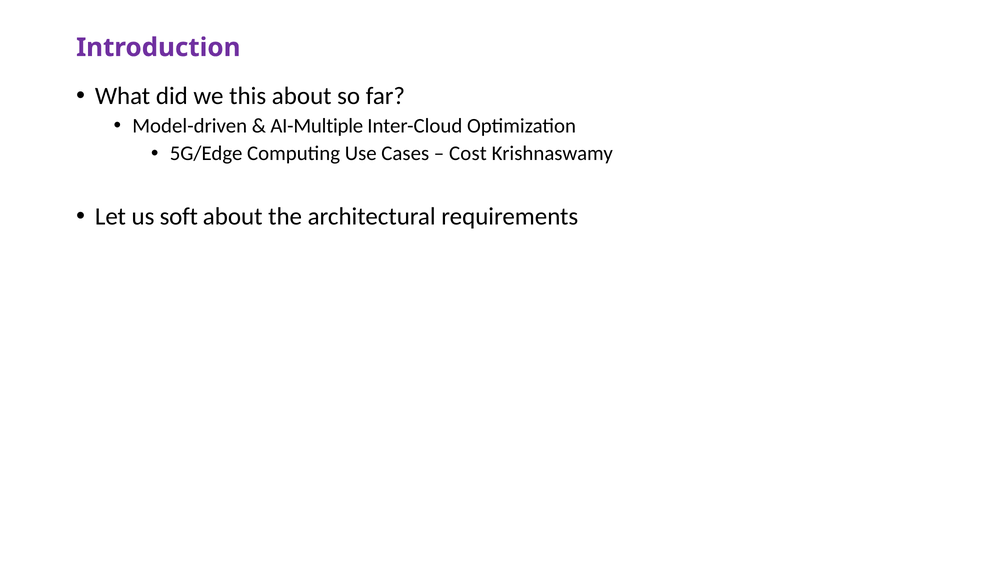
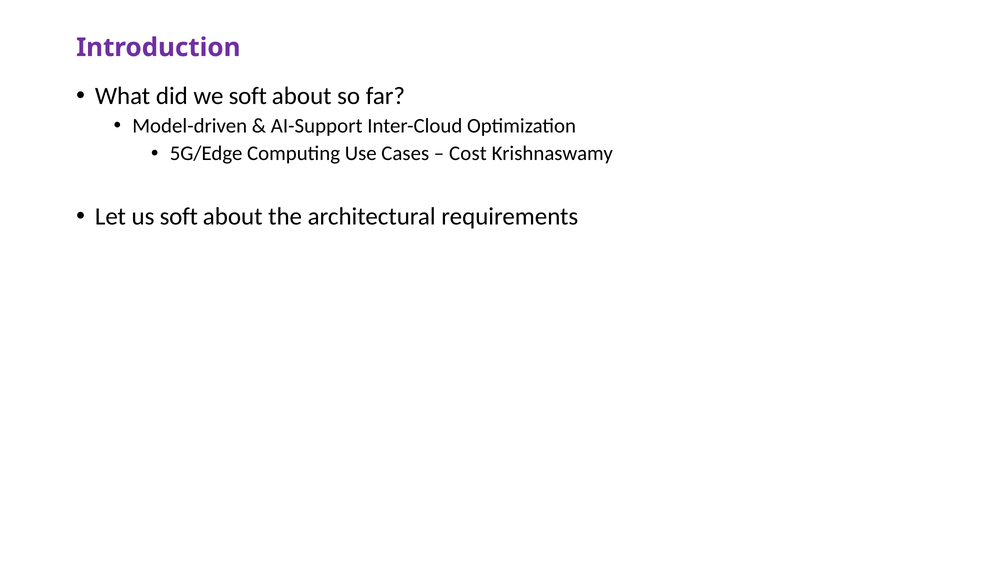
we this: this -> soft (248, 96)
AI-Multiple: AI-Multiple -> AI-Support (317, 126)
